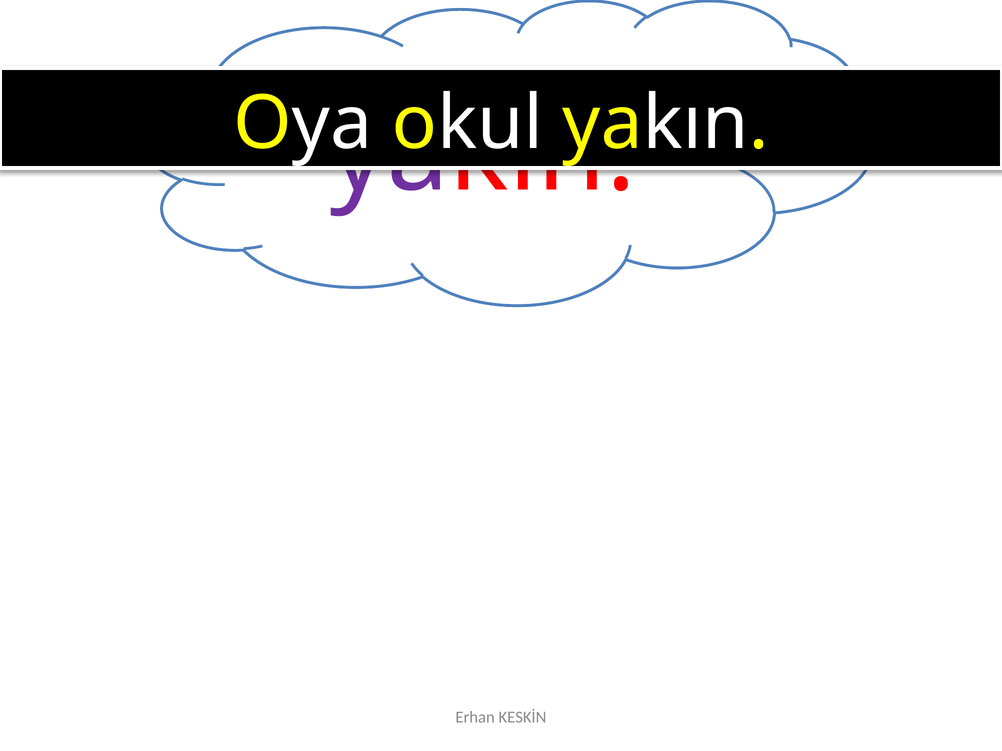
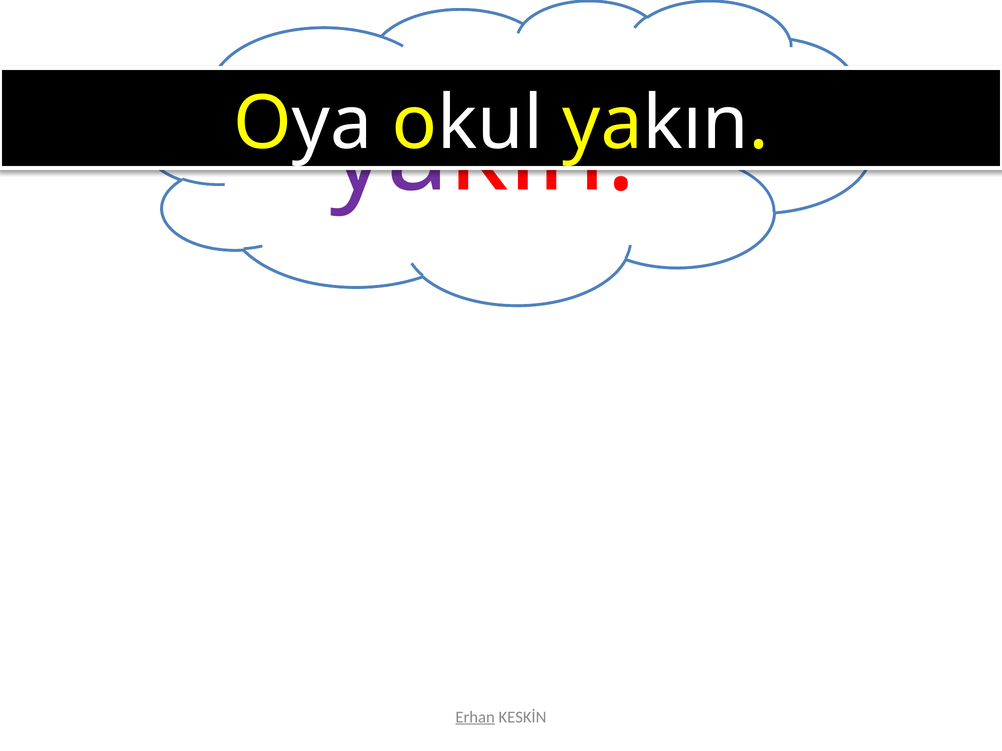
Erhan underline: none -> present (475, 718)
